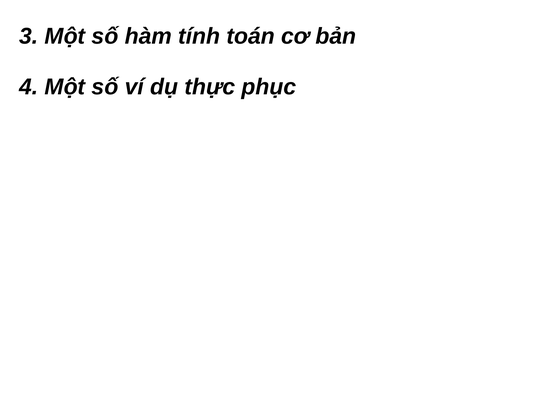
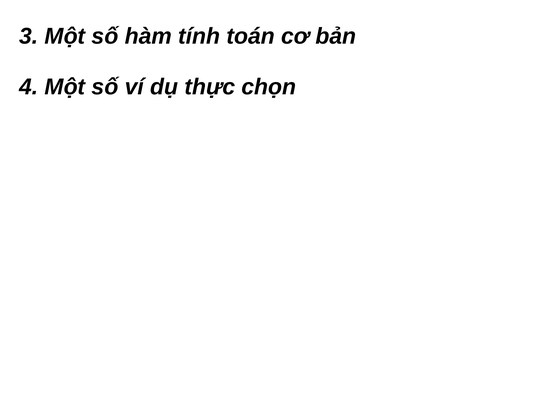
phục: phục -> chọn (269, 87)
